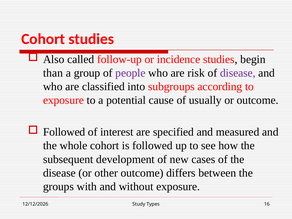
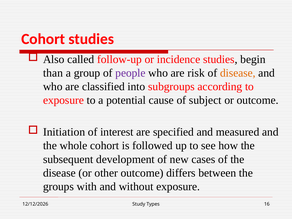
disease colour: purple -> orange (238, 73)
usually: usually -> subject (205, 100)
Followed: Followed -> Initiation (64, 132)
